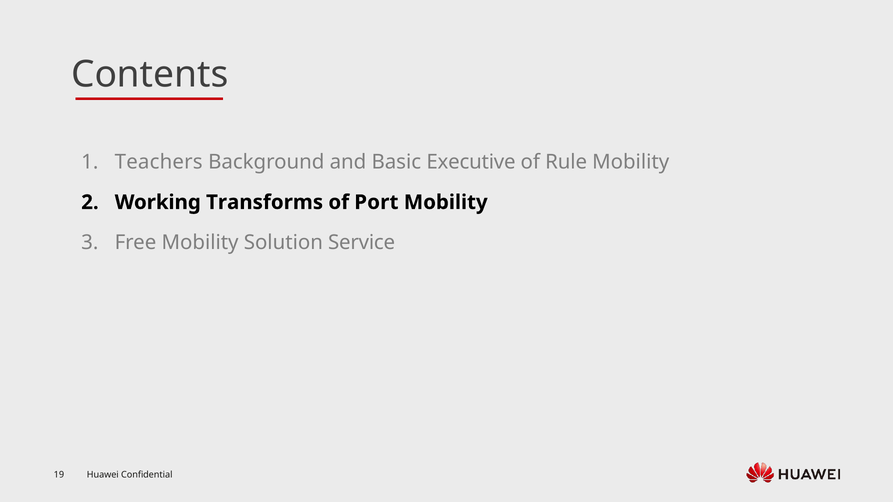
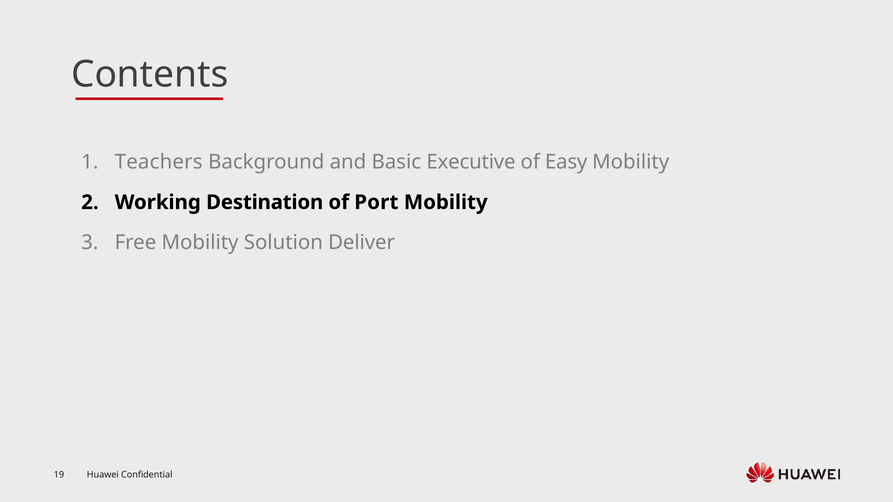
Rule: Rule -> Easy (566, 162)
Transforms: Transforms -> Destination (265, 202)
Service: Service -> Deliver (362, 243)
